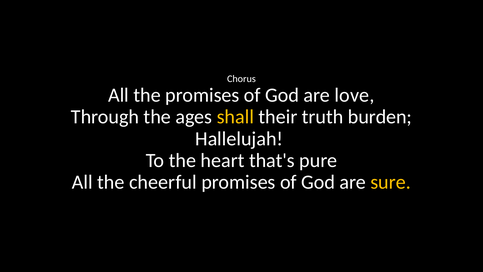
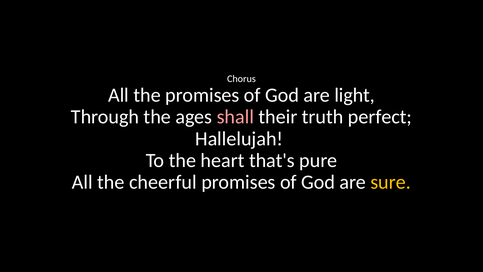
love: love -> light (355, 95)
shall colour: yellow -> pink (235, 117)
burden: burden -> perfect (380, 117)
